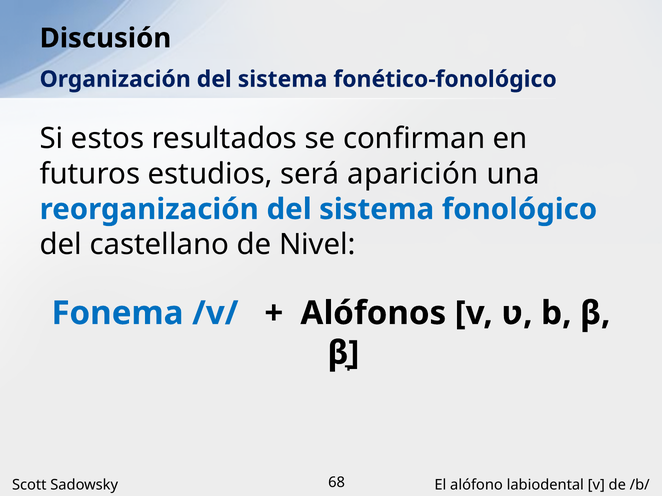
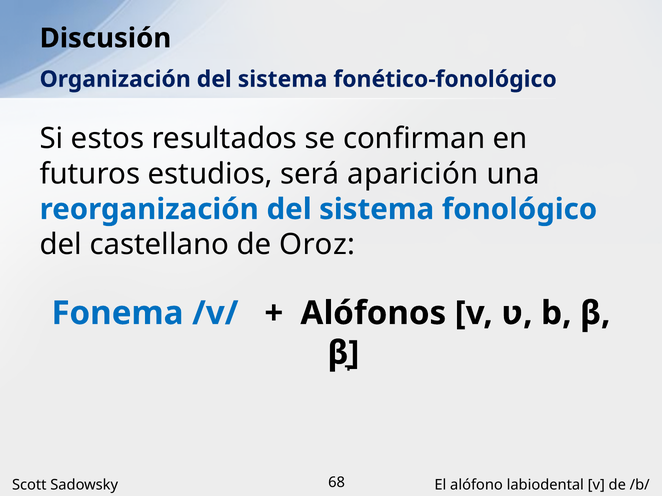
Nivel: Nivel -> Oroz (317, 245)
